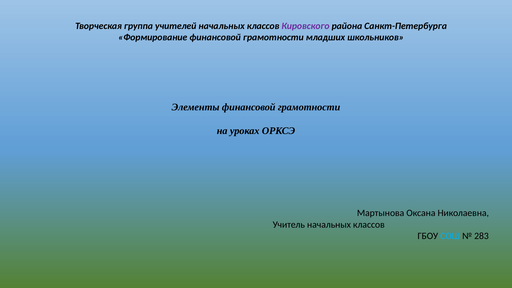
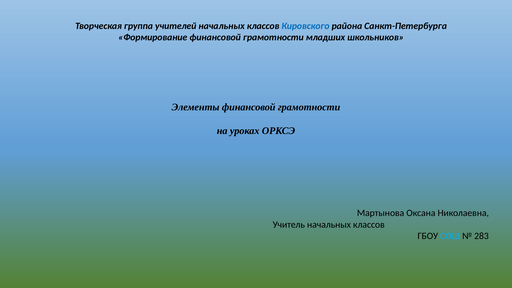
Кировского colour: purple -> blue (306, 26)
